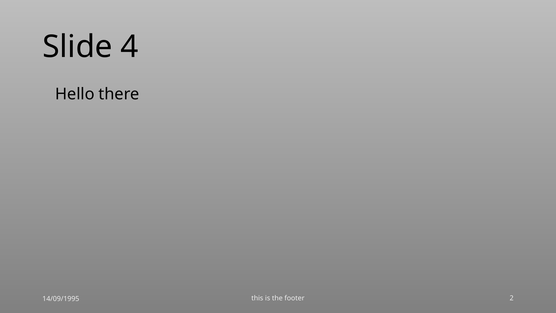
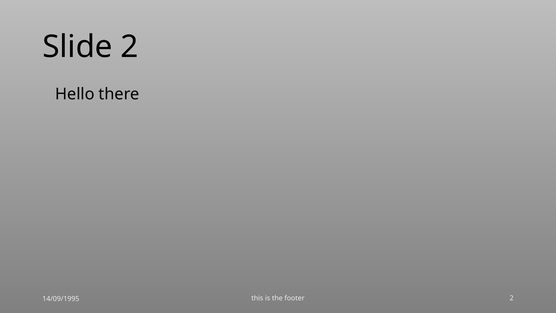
Slide 4: 4 -> 2 (130, 47)
